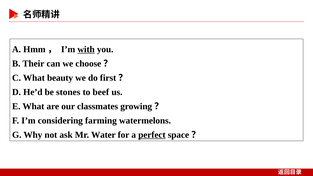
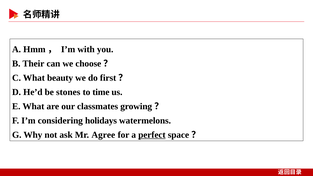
with underline: present -> none (86, 49)
beef: beef -> time (101, 92)
farming: farming -> holidays (101, 121)
Water: Water -> Agree (103, 135)
